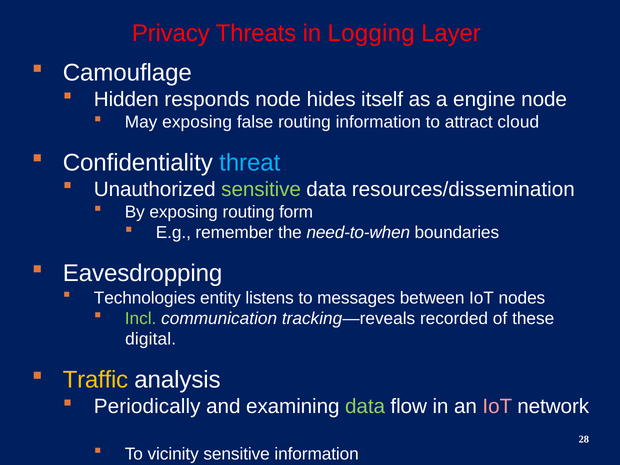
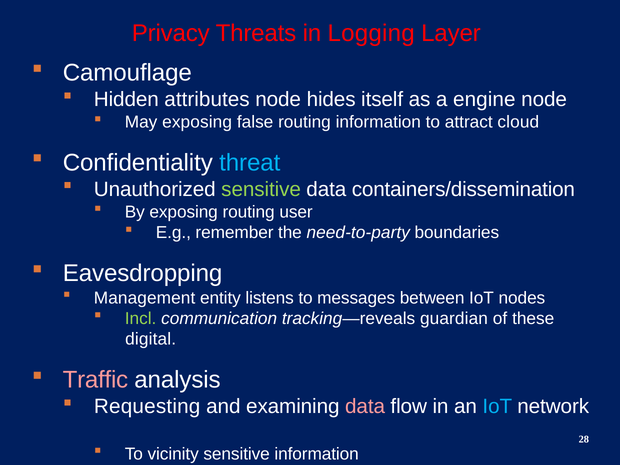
responds: responds -> attributes (207, 100)
resources/dissemination: resources/dissemination -> containers/dissemination (463, 190)
form: form -> user (296, 212)
need-to-when: need-to-when -> need-to-party (358, 233)
Technologies: Technologies -> Management (145, 298)
recorded: recorded -> guardian (454, 318)
Traffic colour: yellow -> pink (95, 380)
Periodically: Periodically -> Requesting (147, 407)
data colour: light green -> pink (365, 407)
IoT colour: pink -> light blue (497, 407)
